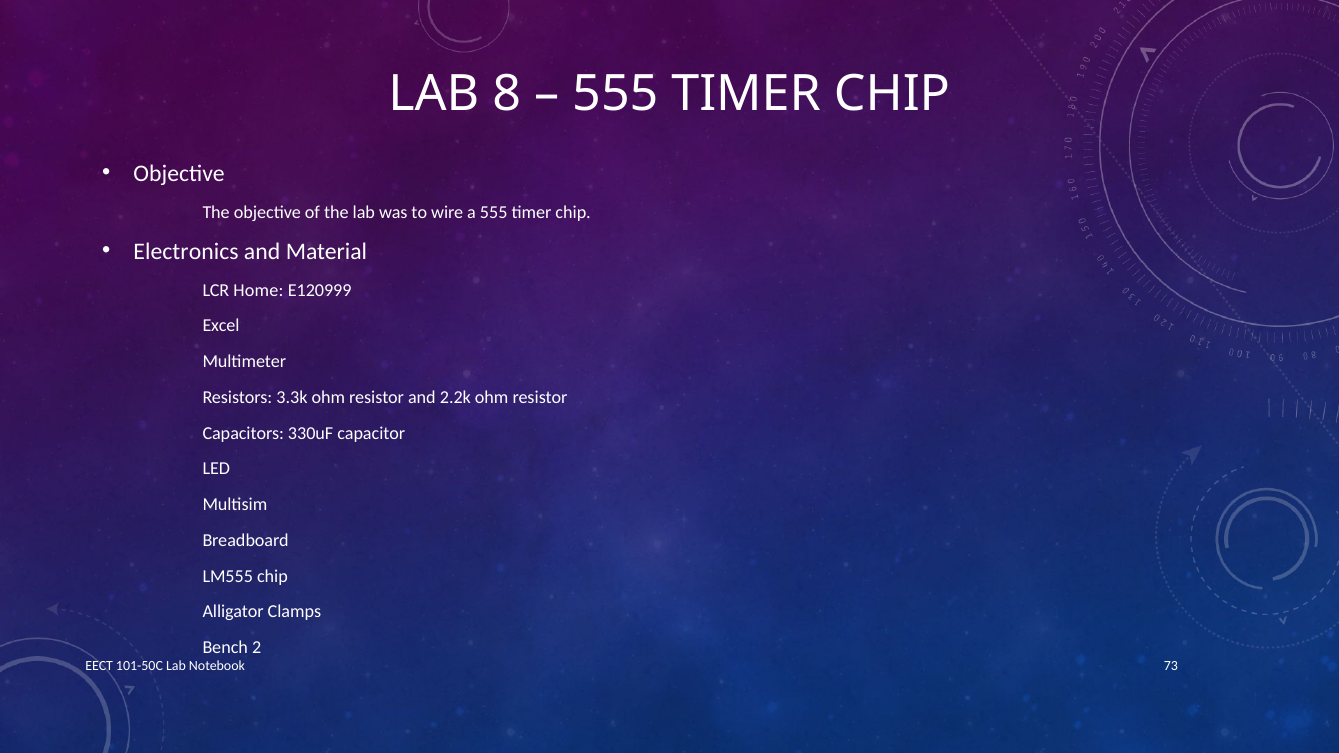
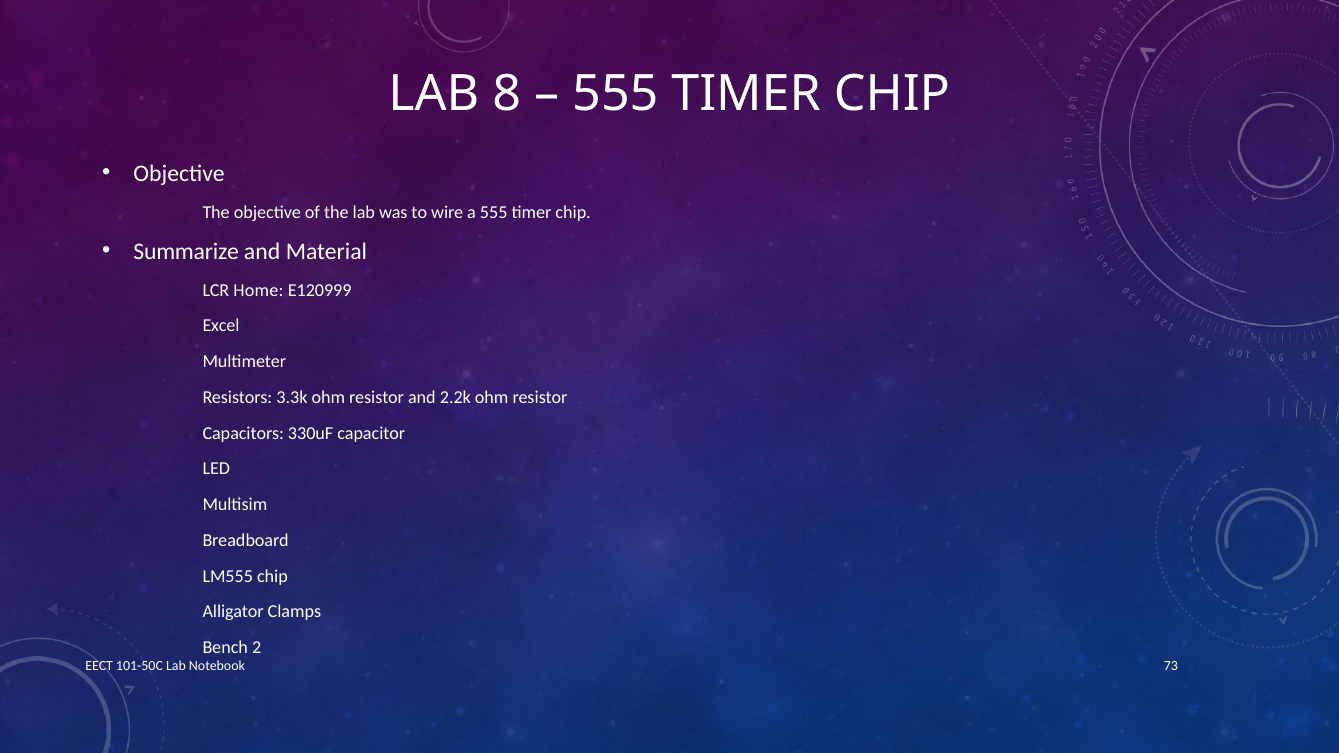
Electronics: Electronics -> Summarize (186, 252)
